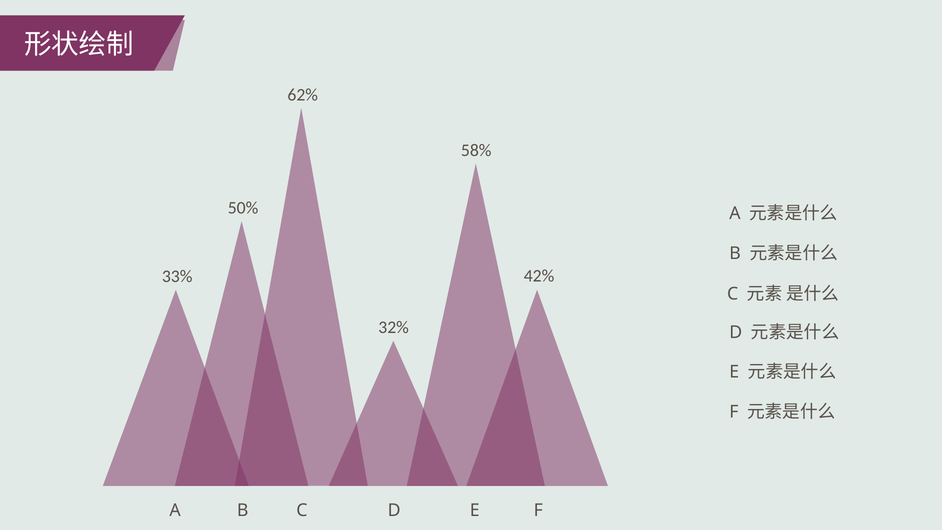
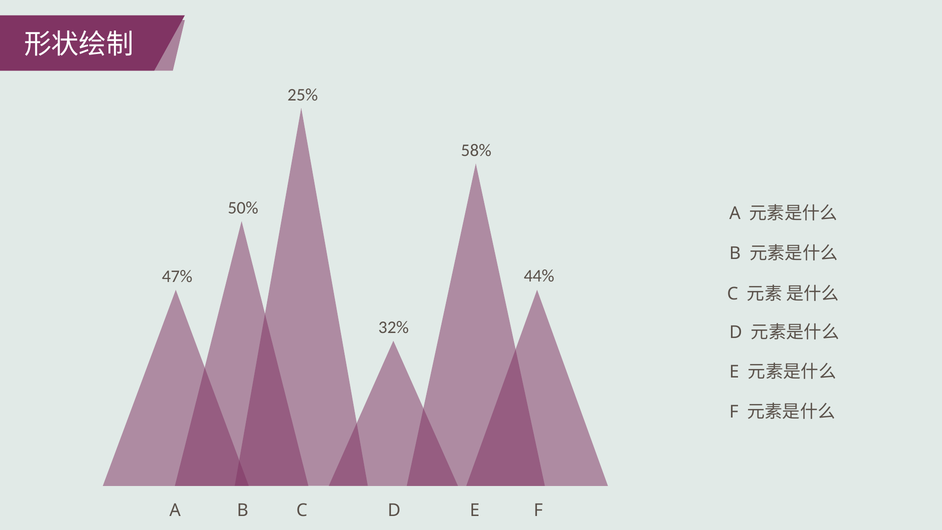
62%: 62% -> 25% (303, 95)
42%: 42% -> 44% (539, 276)
33%: 33% -> 47% (177, 277)
